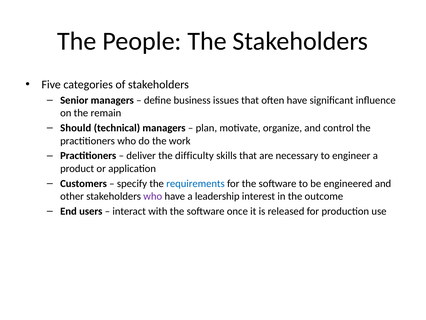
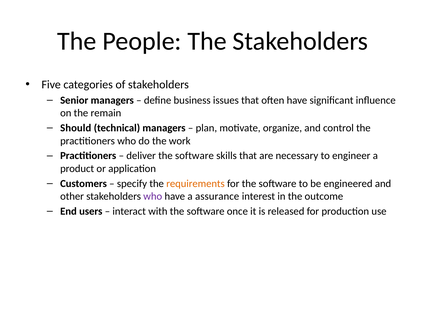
deliver the difficulty: difficulty -> software (194, 156)
requirements colour: blue -> orange (195, 183)
leadership: leadership -> assurance (217, 196)
